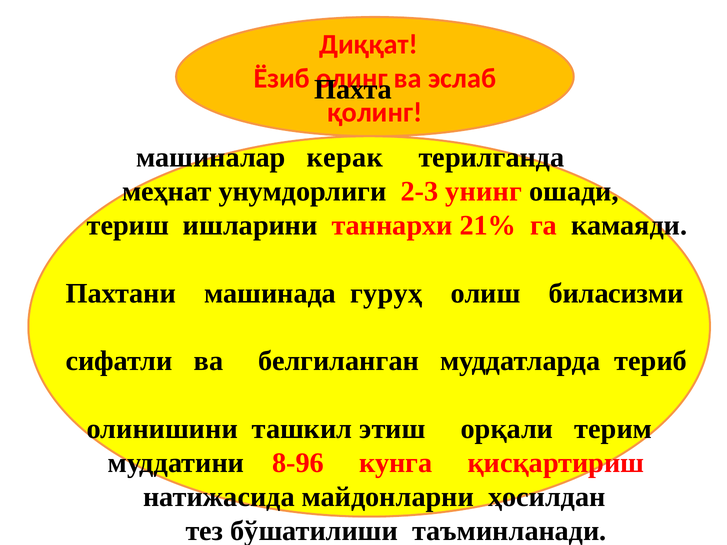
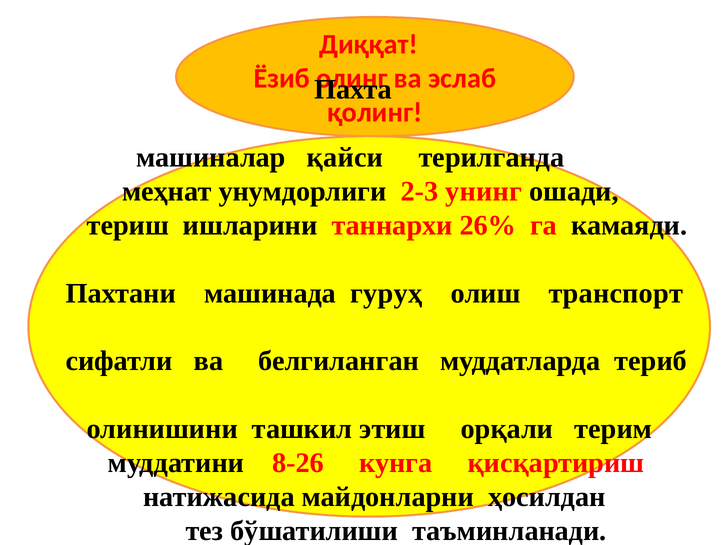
керак: керак -> қайси (345, 158)
21%: 21% -> 26% (488, 225)
биласизми: биласизми -> транспорт (616, 293)
8-96: 8-96 -> 8-26 (298, 463)
